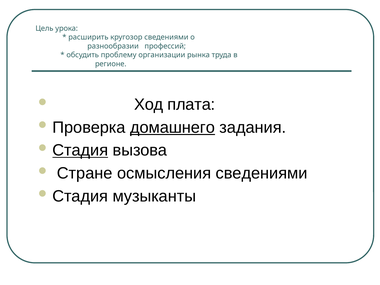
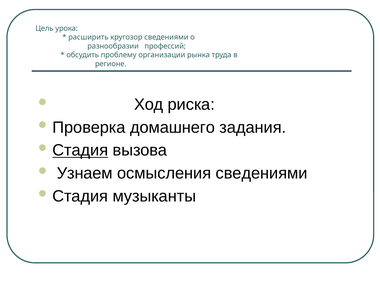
плата: плата -> риска (191, 104)
домашнего underline: present -> none (173, 127)
Стране: Стране -> Узнаем (85, 173)
